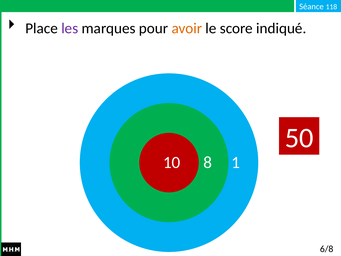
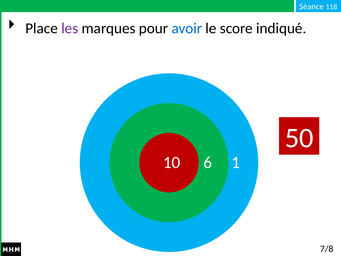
avoir colour: orange -> blue (187, 28)
8: 8 -> 6 (208, 162)
6/8: 6/8 -> 7/8 (327, 249)
